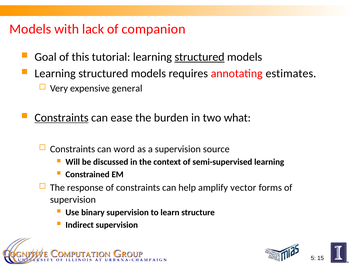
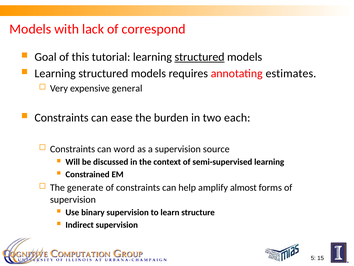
companion: companion -> correspond (154, 29)
Constraints underline: present -> none (62, 117)
what: what -> each (237, 117)
response: response -> generate (85, 187)
vector: vector -> almost (243, 187)
